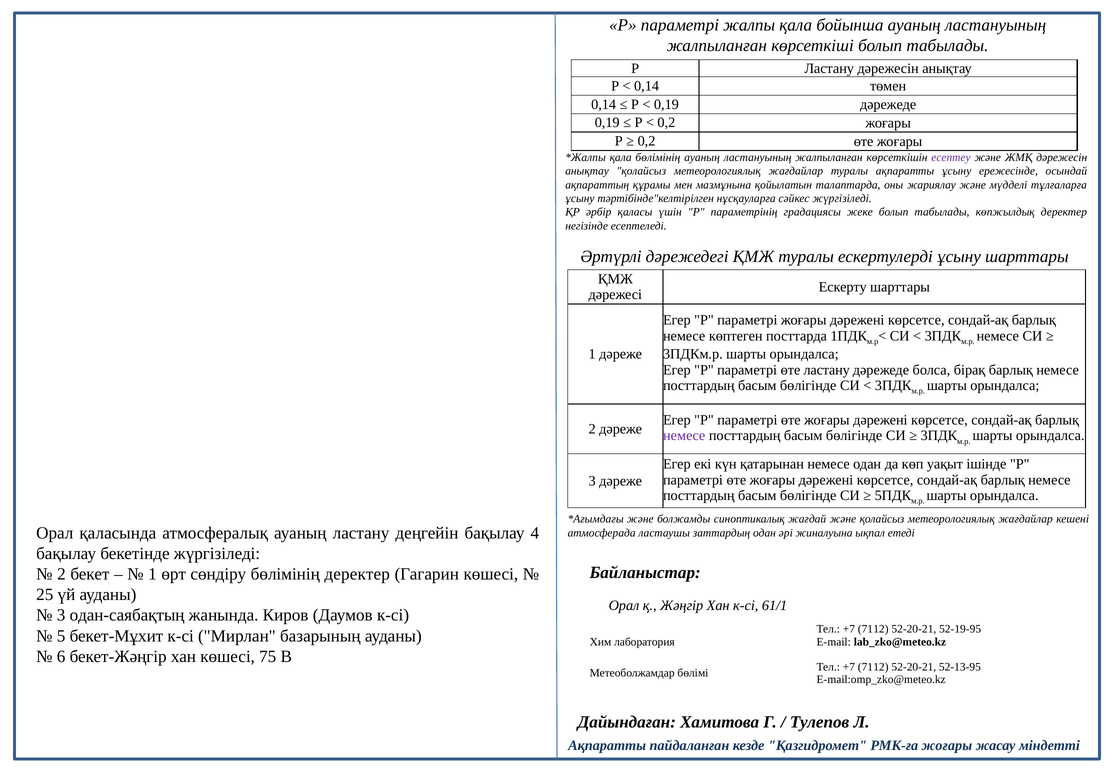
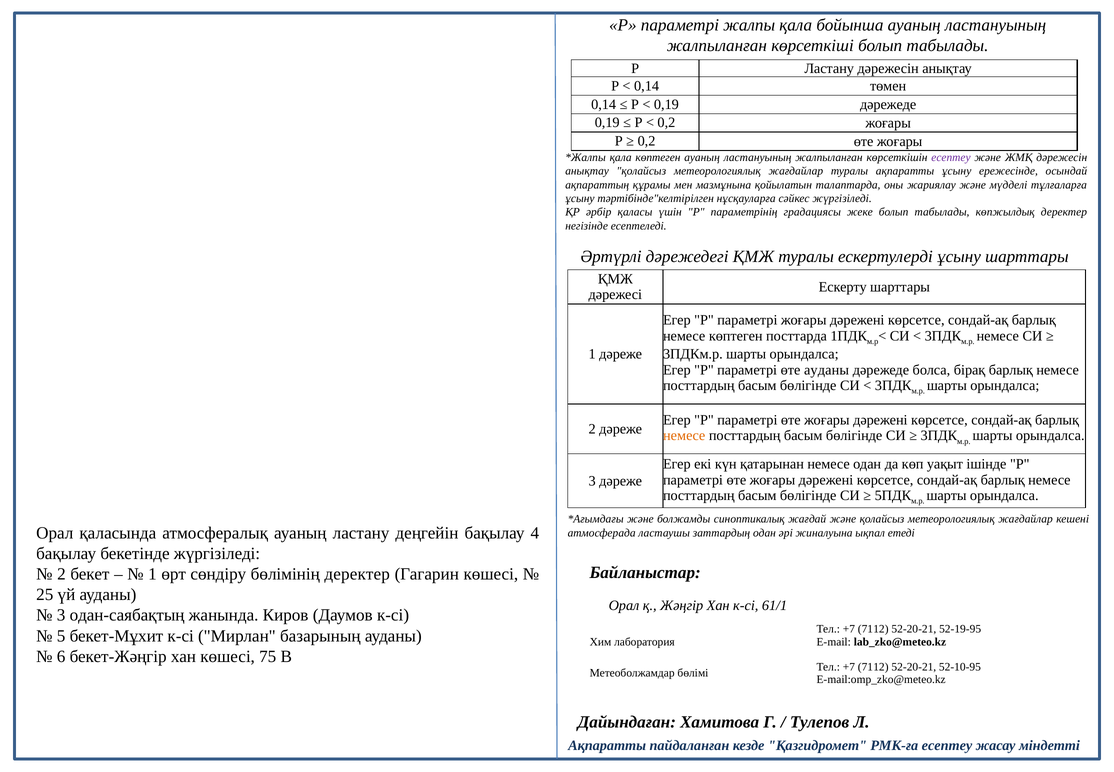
қала бөлімінің: бөлімінің -> көптеген (658, 157)
өте ластану: ластану -> ауданы (827, 369)
немесе colour: purple -> orange (684, 435)
52-13-95: 52-13-95 -> 52-10-95 (960, 666)
РМК-ға жоғары: жоғары -> есептеу (947, 745)
